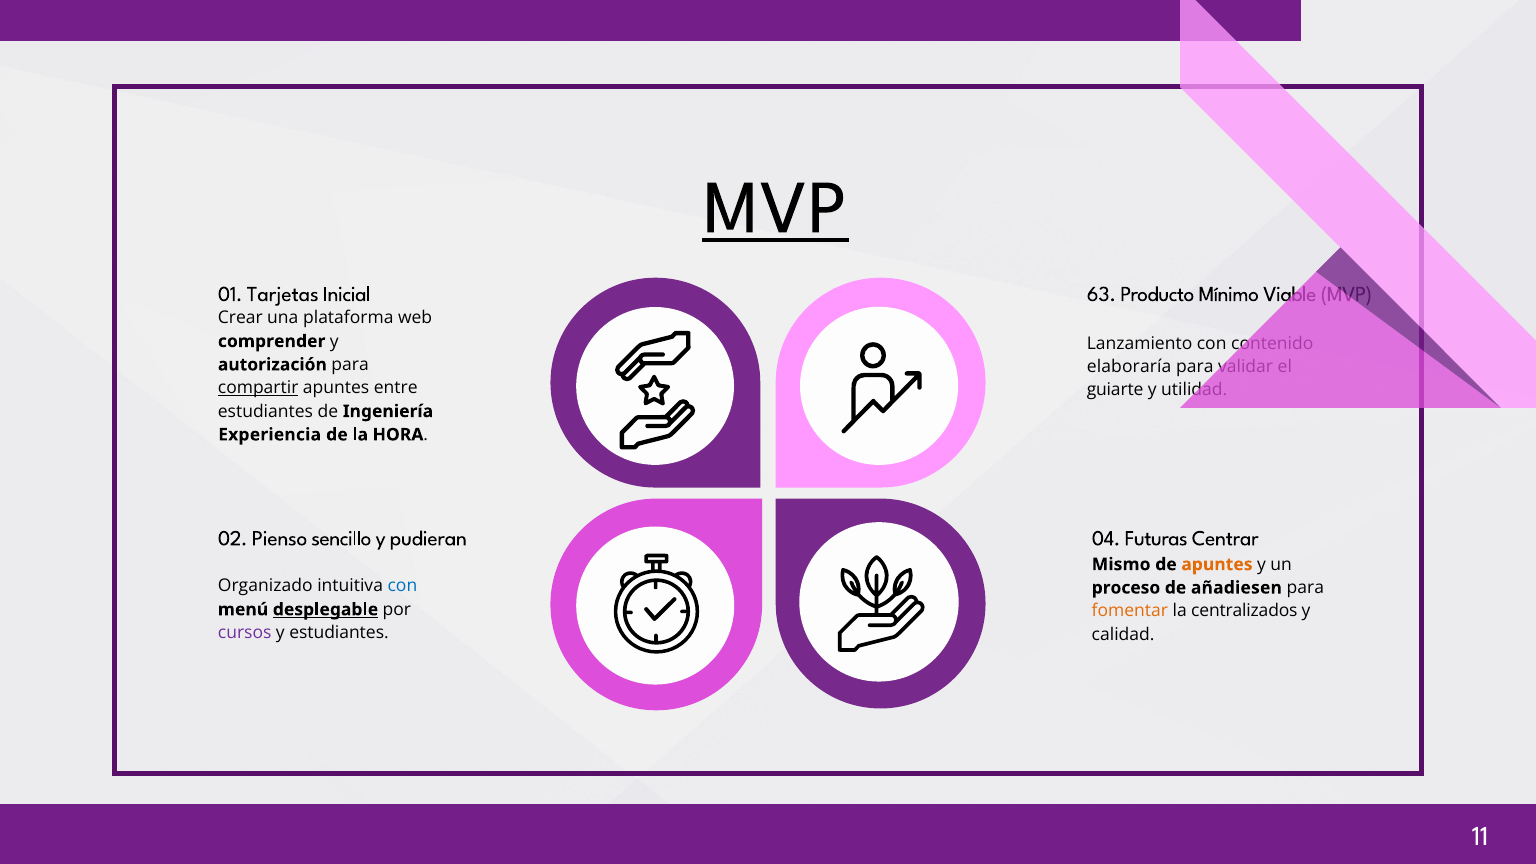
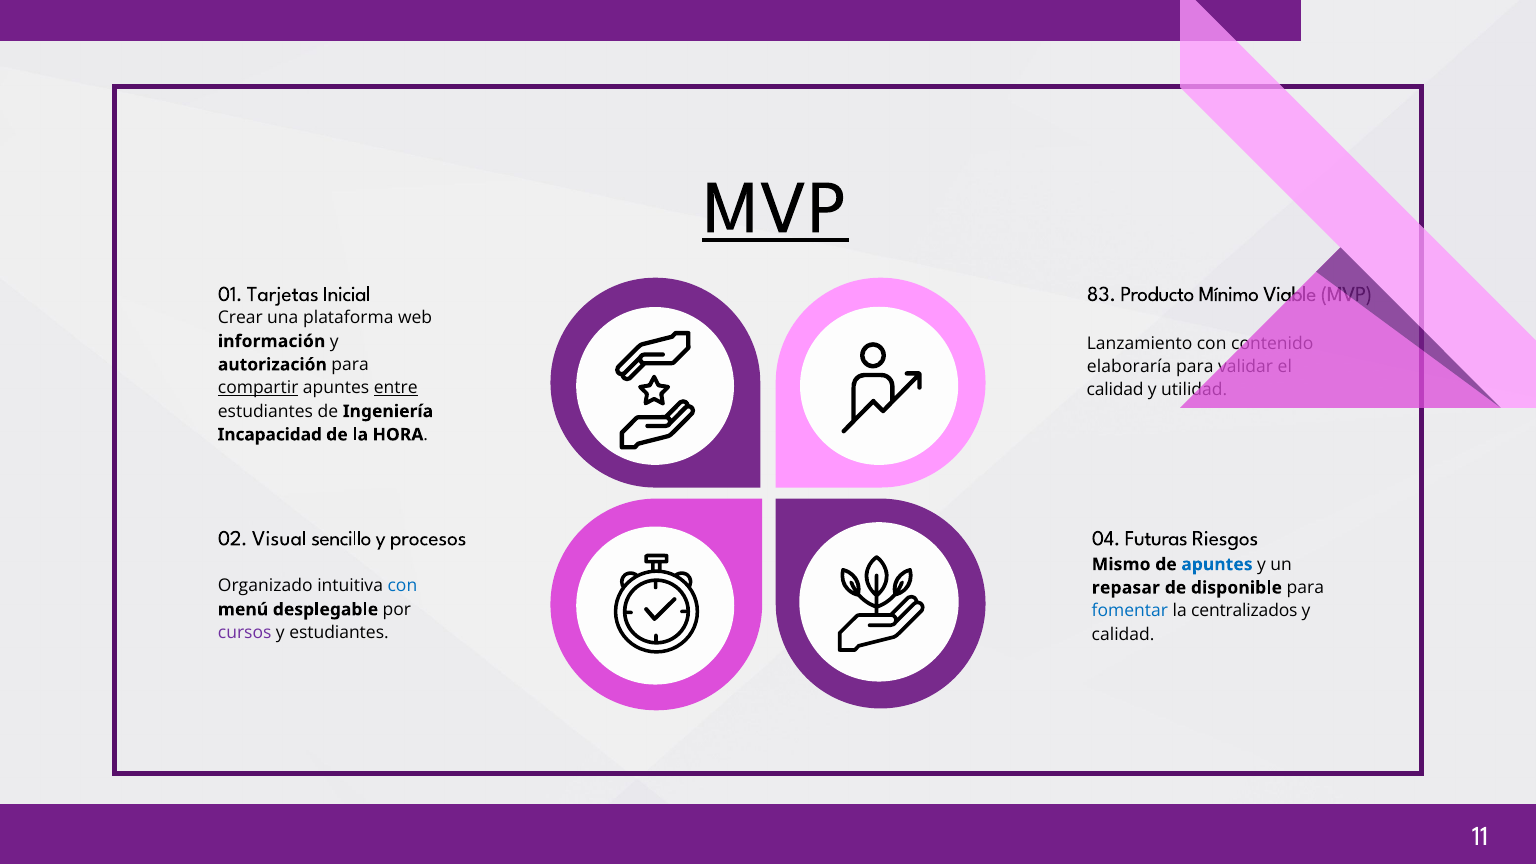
63: 63 -> 83 (1101, 294)
comprender: comprender -> información (272, 341)
entre underline: none -> present (396, 388)
guiarte: guiarte -> calidad (1115, 390)
Experiencia: Experiencia -> Incapacidad (270, 435)
Pienso: Pienso -> Visual (279, 538)
pudieran: pudieran -> procesos (428, 538)
Centrar: Centrar -> Riesgos (1225, 538)
apuntes colour: orange -> blue (1217, 564)
proceso: proceso -> repasar (1126, 588)
añadiesen: añadiesen -> disponible (1236, 588)
fomentar colour: orange -> blue (1130, 611)
desplegable underline: present -> none (325, 610)
